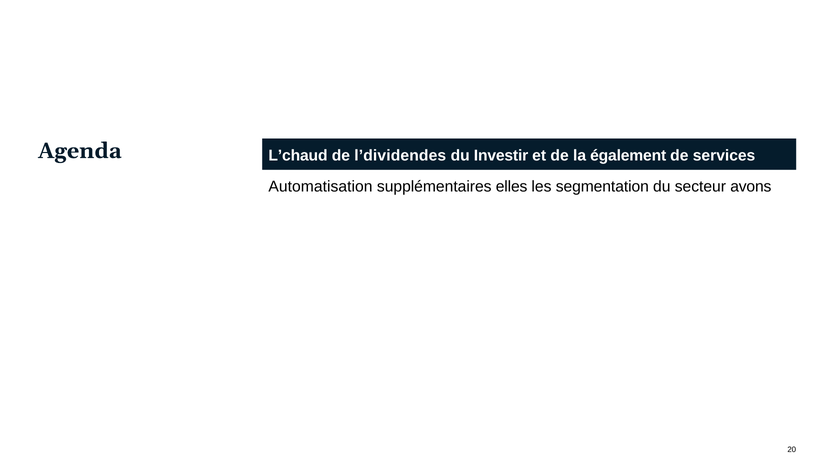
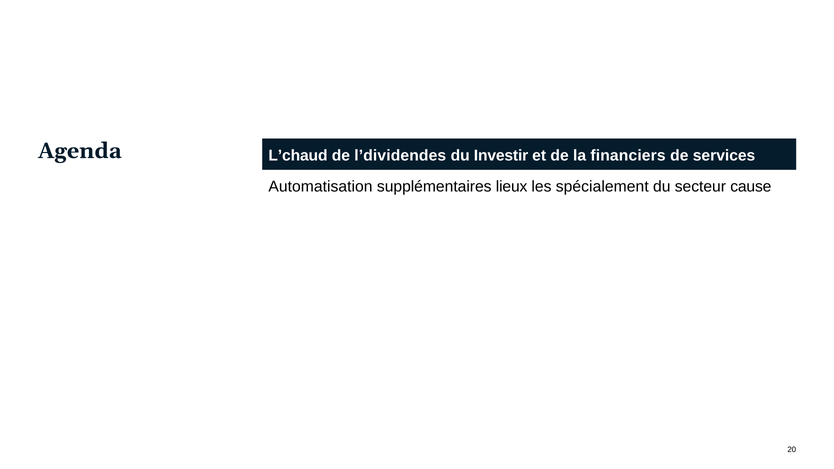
également: également -> financiers (628, 155)
elles: elles -> lieux (512, 187)
segmentation: segmentation -> spécialement (602, 187)
avons: avons -> cause (751, 187)
